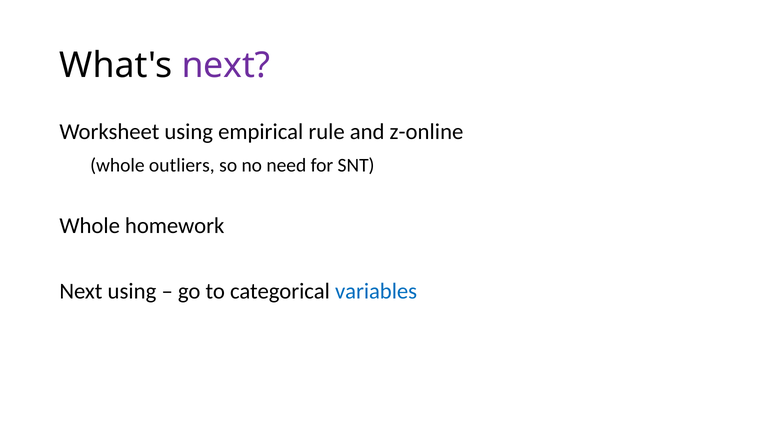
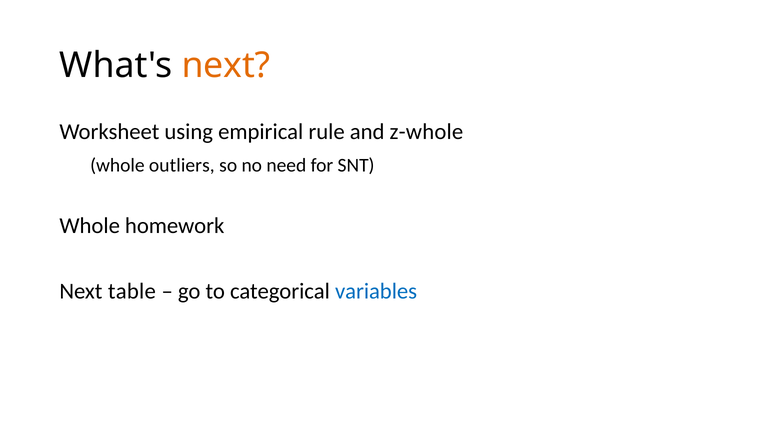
next colour: purple -> orange (226, 65)
z-online: z-online -> z-whole (426, 132)
Next using: using -> table (132, 291)
